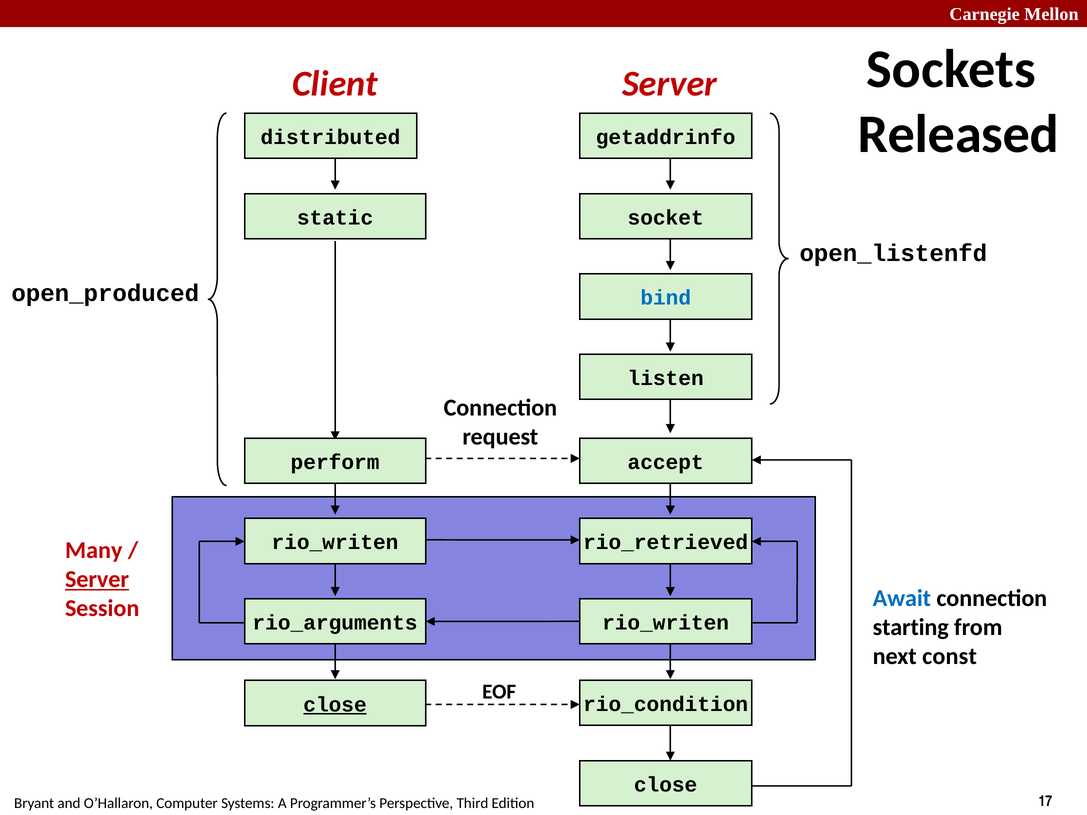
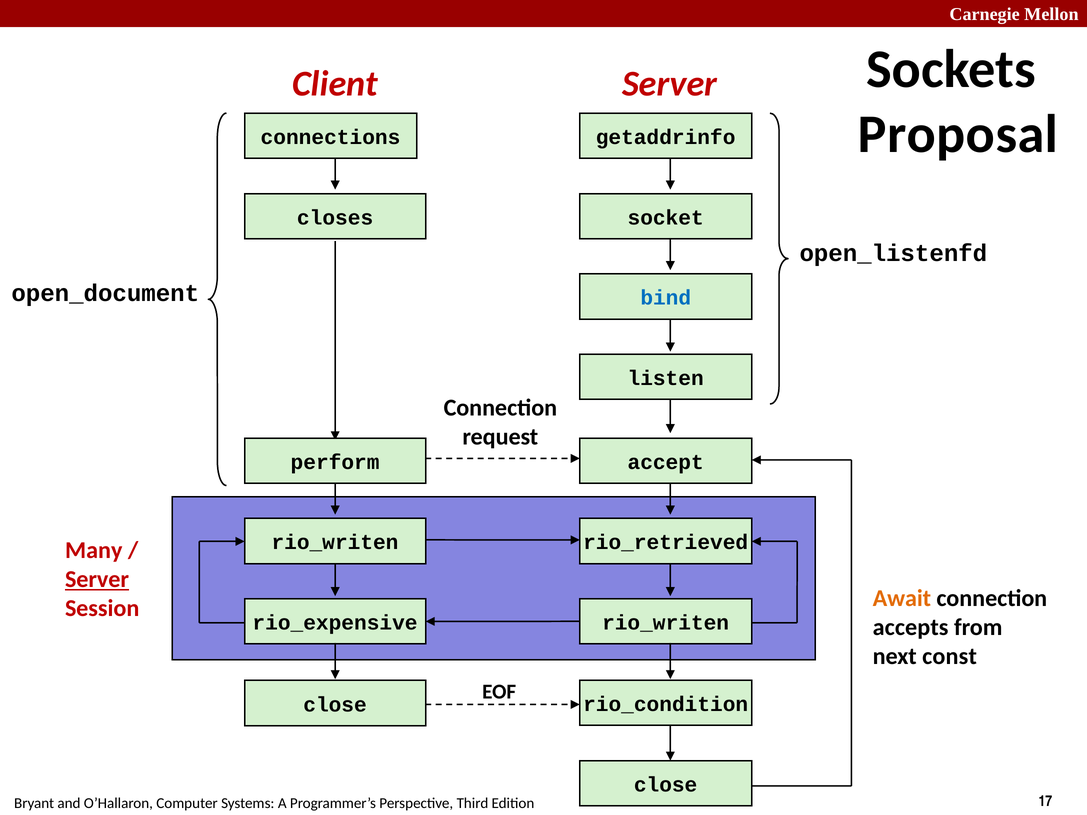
Released: Released -> Proposal (958, 135)
distributed: distributed -> connections (330, 137)
static: static -> closes (335, 218)
open_produced: open_produced -> open_document (105, 293)
Await colour: blue -> orange (902, 598)
rio_arguments: rio_arguments -> rio_expensive (335, 623)
starting: starting -> accepts (911, 627)
close underline: present -> none (335, 705)
